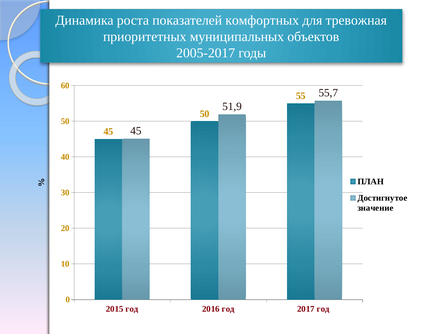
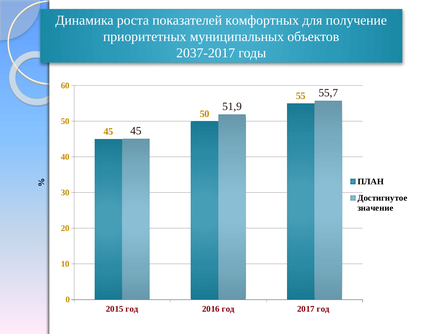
тревожная: тревожная -> получение (356, 21)
2005-2017: 2005-2017 -> 2037-2017 (206, 53)
